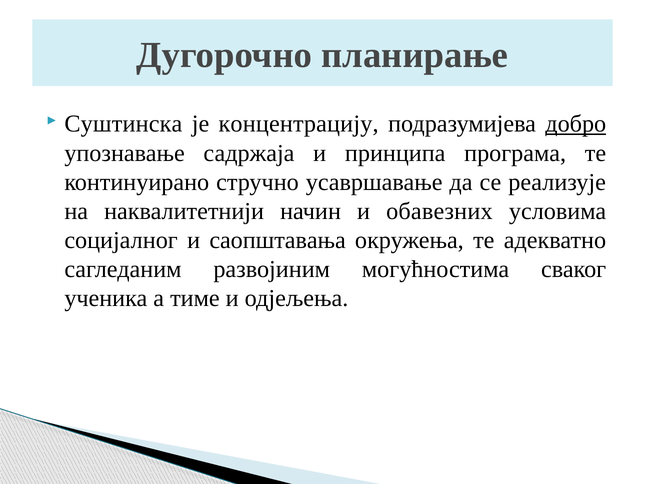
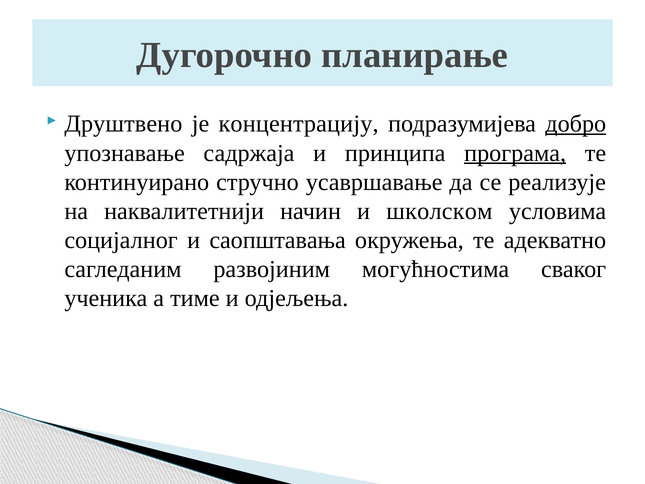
Суштинска: Суштинска -> Друштвено (123, 124)
програма underline: none -> present (515, 153)
обавезних: обавезних -> школском (439, 211)
